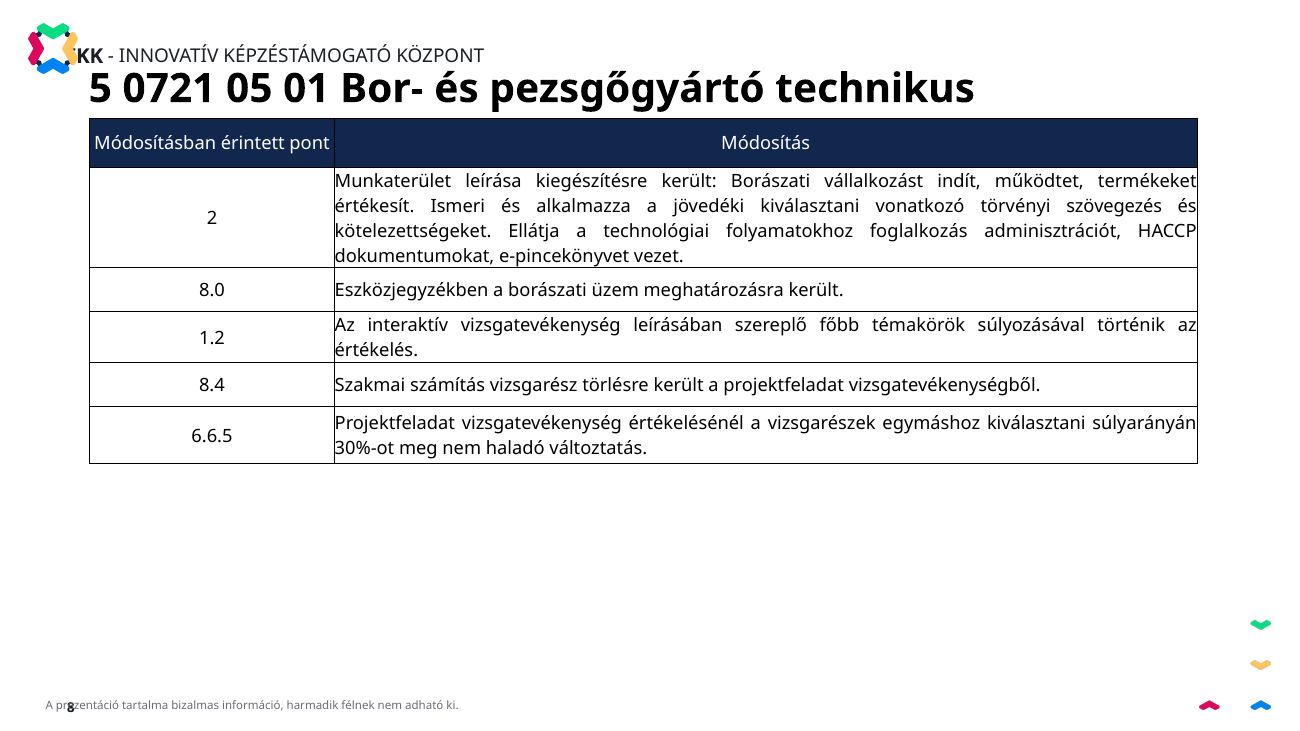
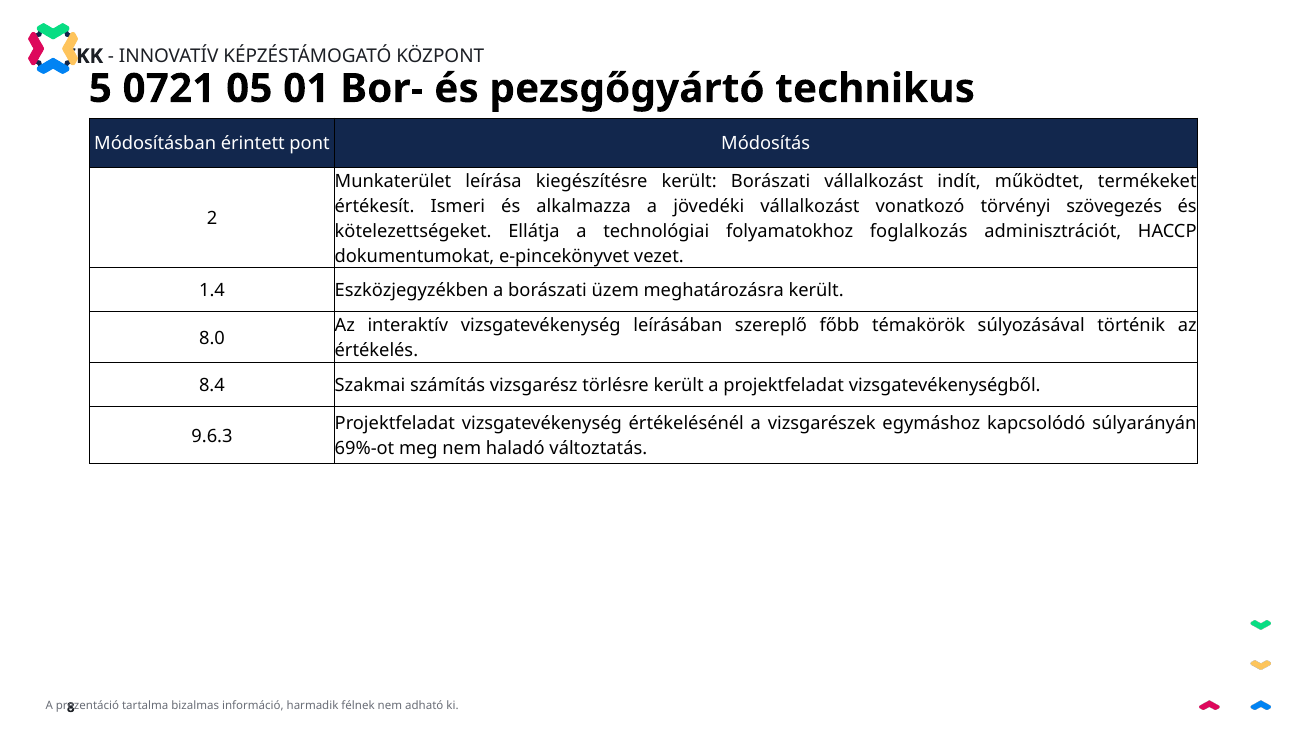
jövedéki kiválasztani: kiválasztani -> vállalkozást (810, 206)
8.0: 8.0 -> 1.4 (212, 291)
1.2: 1.2 -> 8.0 (212, 338)
egymáshoz kiválasztani: kiválasztani -> kapcsolódó (1036, 424)
6.6.5: 6.6.5 -> 9.6.3 (212, 436)
30%-ot: 30%-ot -> 69%-ot (365, 449)
